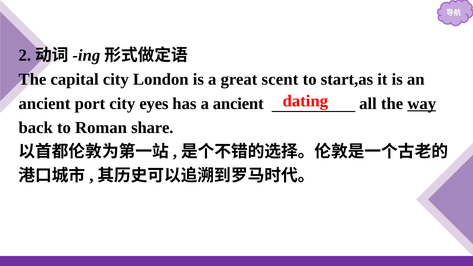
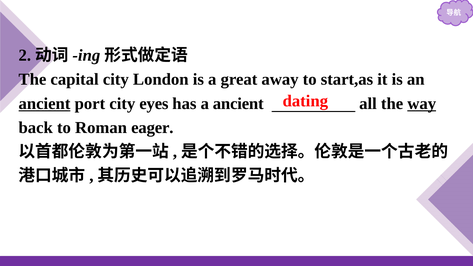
scent: scent -> away (280, 79)
ancient underline: none -> present (44, 103)
share: share -> eager (152, 128)
